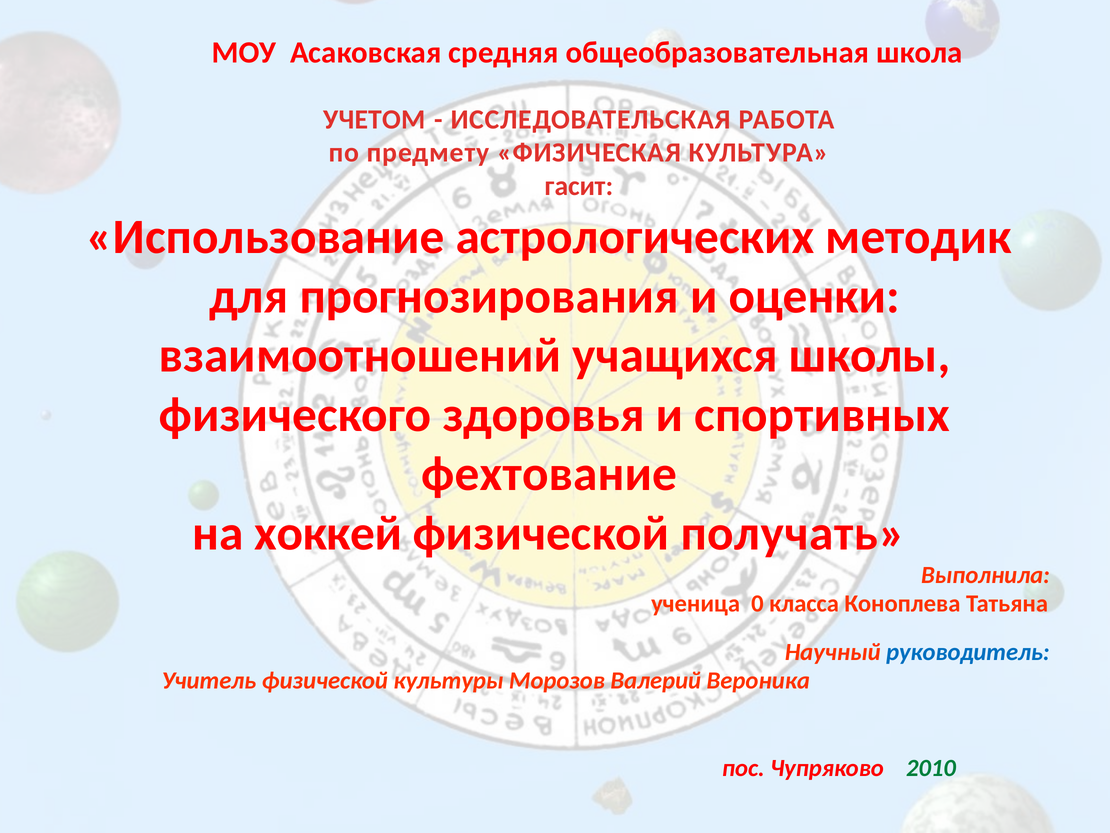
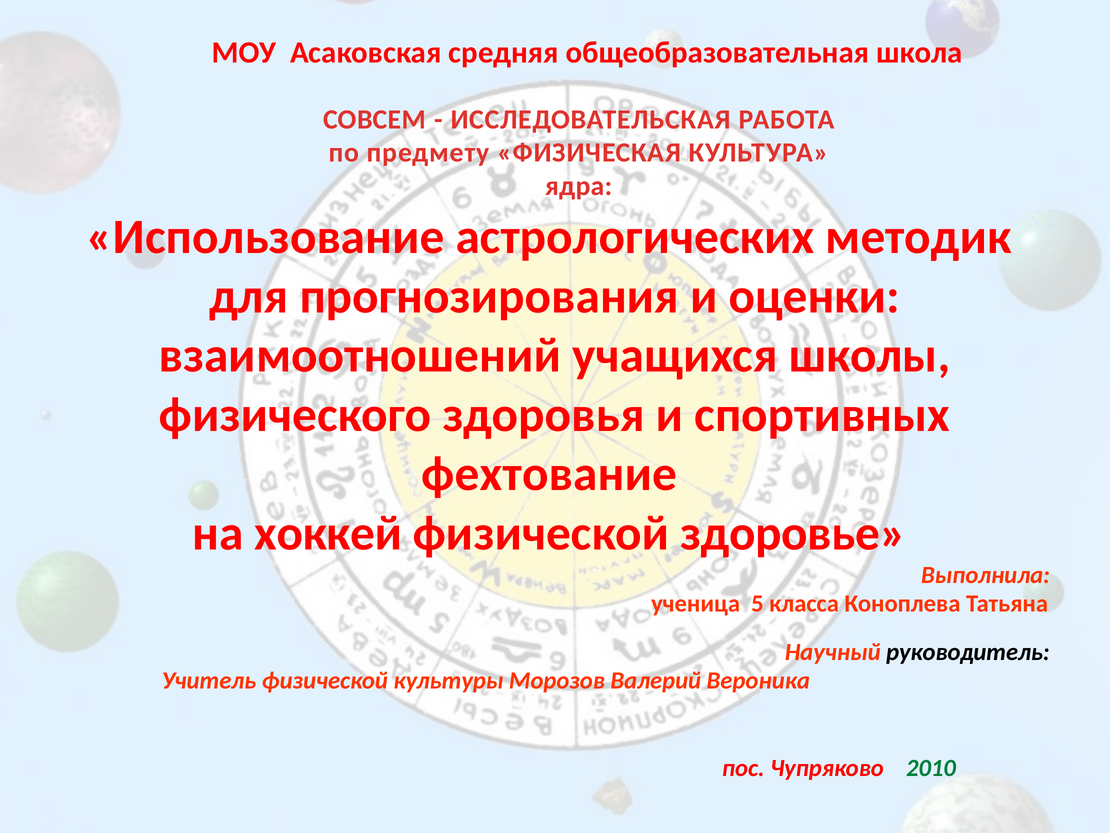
УЧЕТОМ: УЧЕТОМ -> СОВСЕМ (374, 119)
гасит: гасит -> ядра (579, 186)
получать: получать -> здоровье (793, 533)
0: 0 -> 5 (757, 603)
руководитель colour: blue -> black (968, 652)
